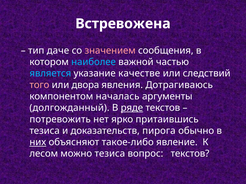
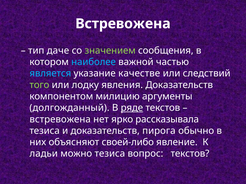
значением colour: pink -> light green (110, 51)
того colour: pink -> light green (39, 85)
двора: двора -> лодку (85, 85)
явления Дотрагиваюсь: Дотрагиваюсь -> Доказательств (179, 85)
началась: началась -> милицию (118, 97)
потревожить: потревожить -> встревожена (60, 120)
притаившись: притаившись -> рассказывала (167, 120)
них underline: present -> none (38, 143)
такое-либо: такое-либо -> своей-либо (128, 143)
лесом: лесом -> ладьи (44, 154)
